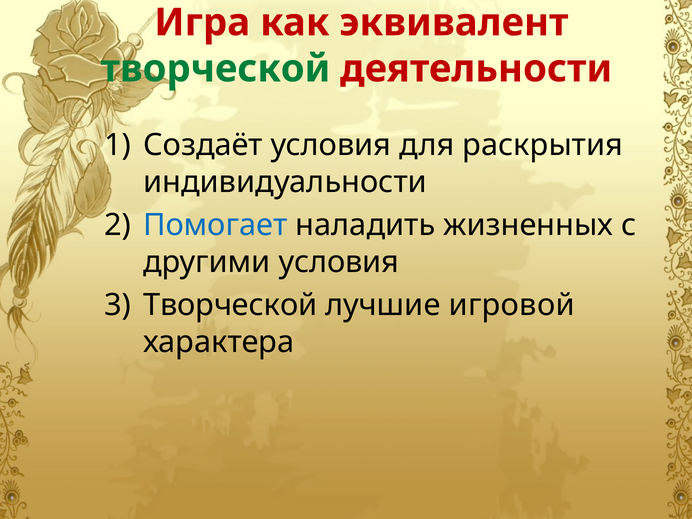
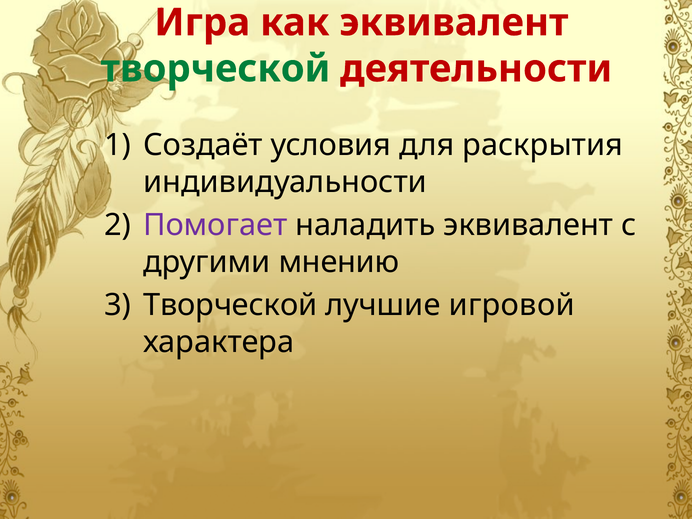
Помогает colour: blue -> purple (215, 225)
наладить жизненных: жизненных -> эквивалент (528, 225)
другими условия: условия -> мнению (339, 262)
